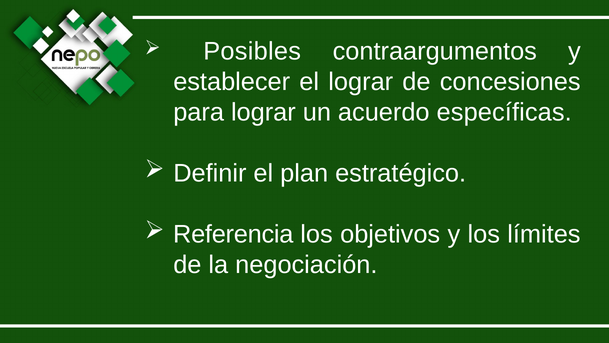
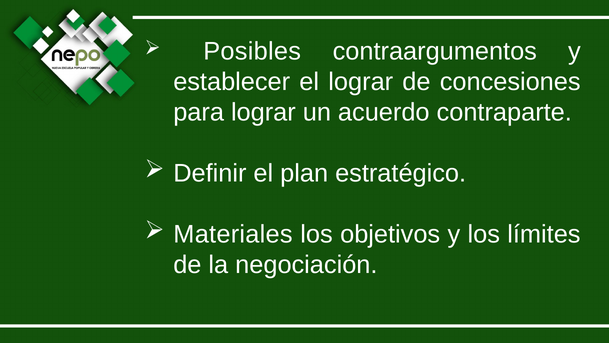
específicas: específicas -> contraparte (504, 112)
Referencia: Referencia -> Materiales (233, 234)
